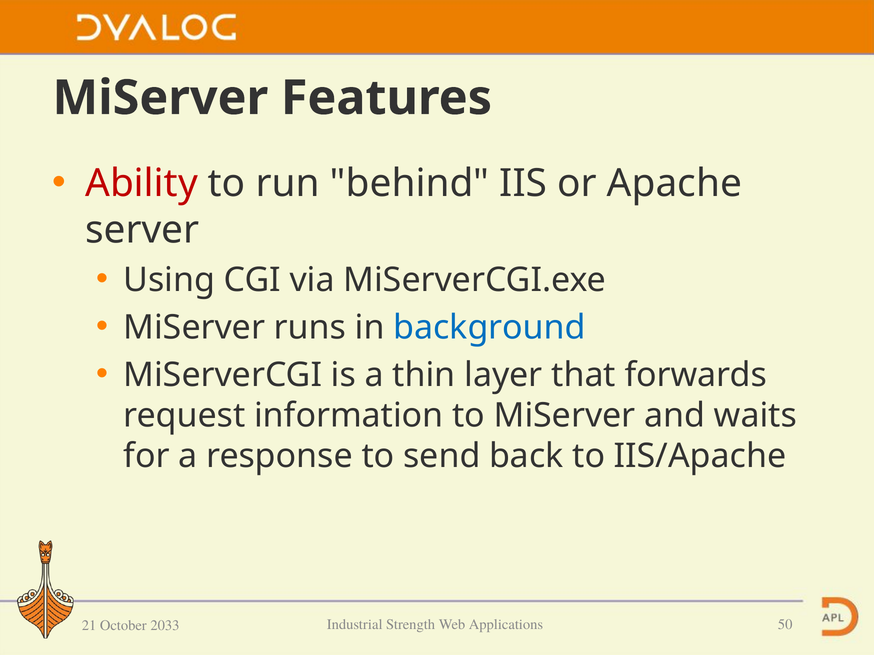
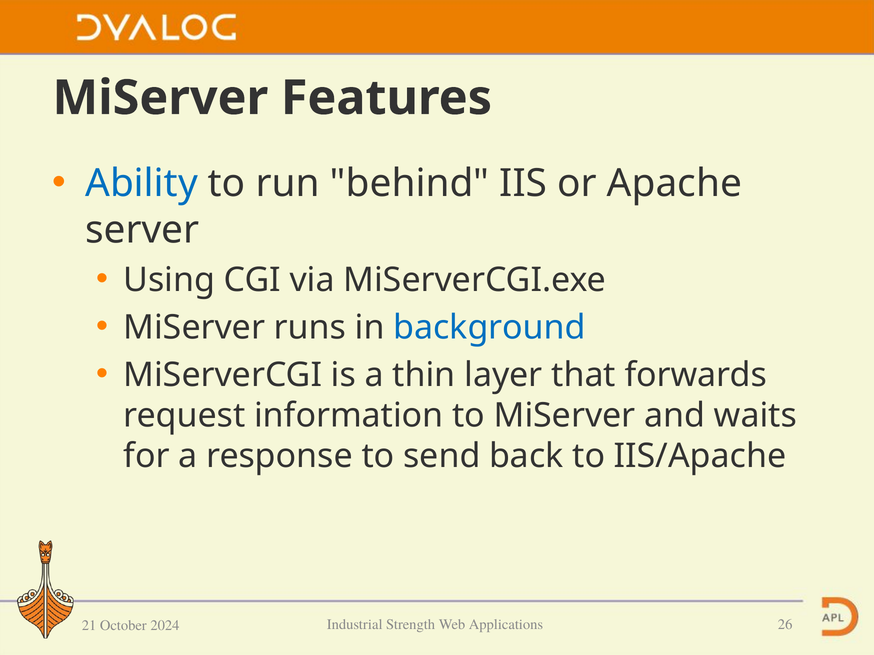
Ability colour: red -> blue (142, 183)
50: 50 -> 26 (785, 625)
2033: 2033 -> 2024 (165, 626)
